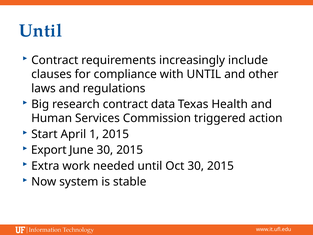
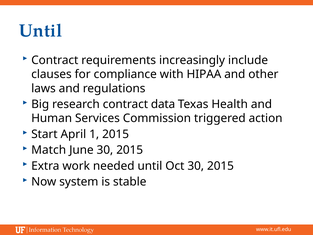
with UNTIL: UNTIL -> HIPAA (204, 74)
Export: Export -> Match (49, 150)
